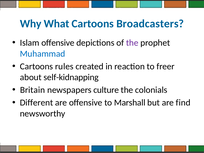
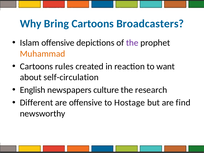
What: What -> Bring (56, 24)
Muhammad colour: blue -> orange (43, 54)
freer: freer -> want (166, 66)
self-kidnapping: self-kidnapping -> self-circulation (71, 77)
Britain: Britain -> English (33, 90)
colonials: colonials -> research (151, 90)
Marshall: Marshall -> Hostage (130, 103)
